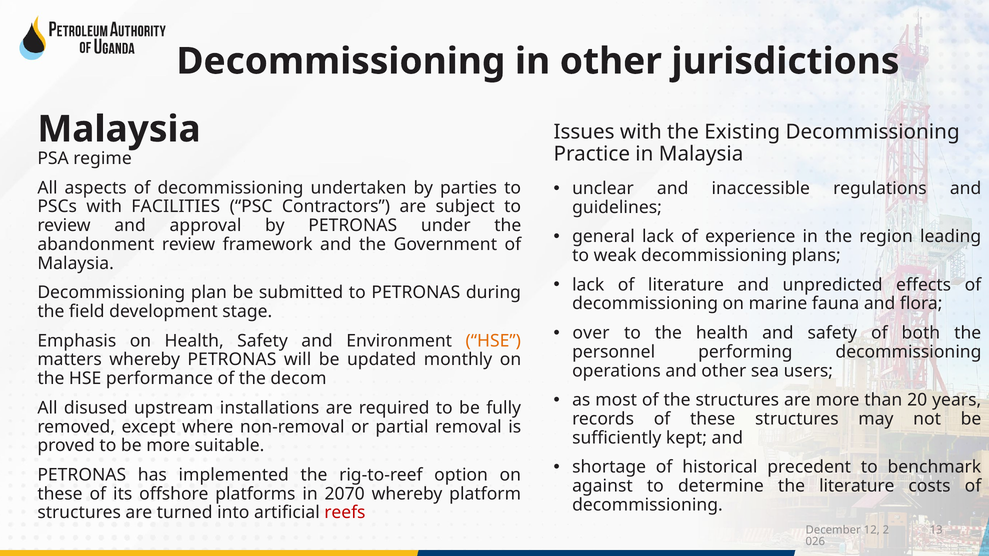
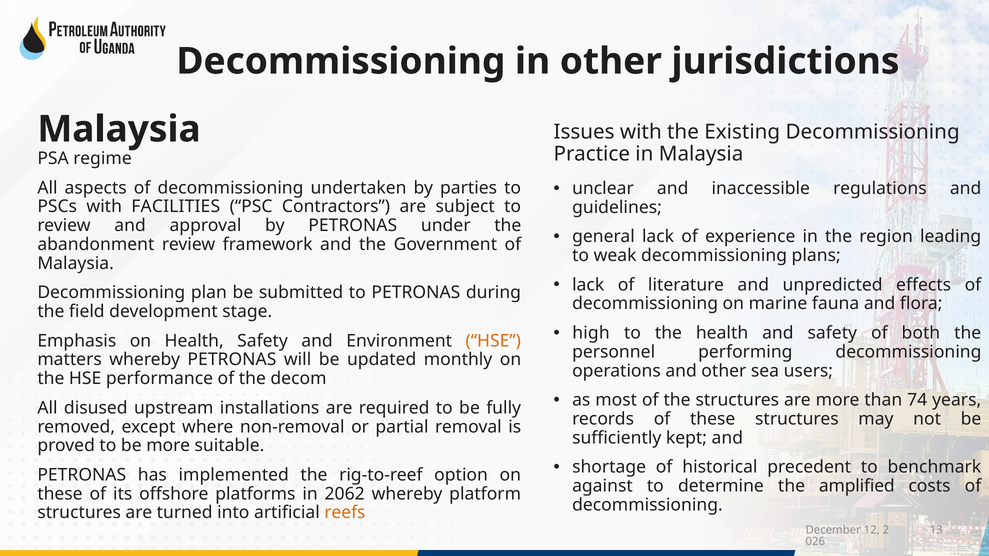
over: over -> high (591, 333)
20: 20 -> 74 (917, 400)
the literature: literature -> amplified (857, 486)
2070: 2070 -> 2062 (345, 494)
reefs colour: red -> orange (345, 513)
